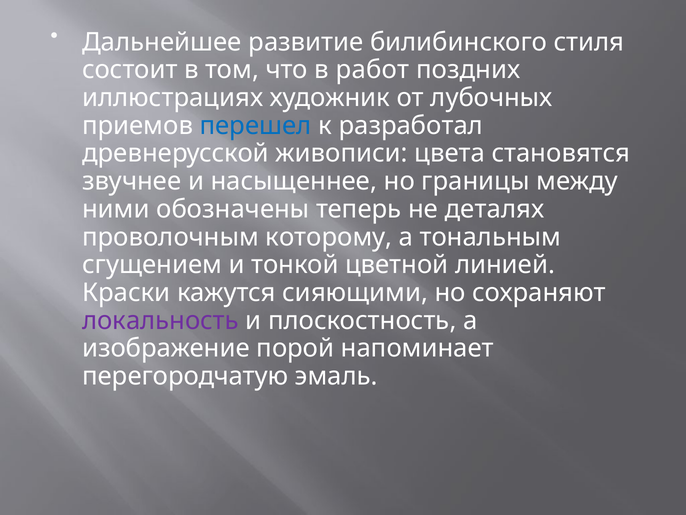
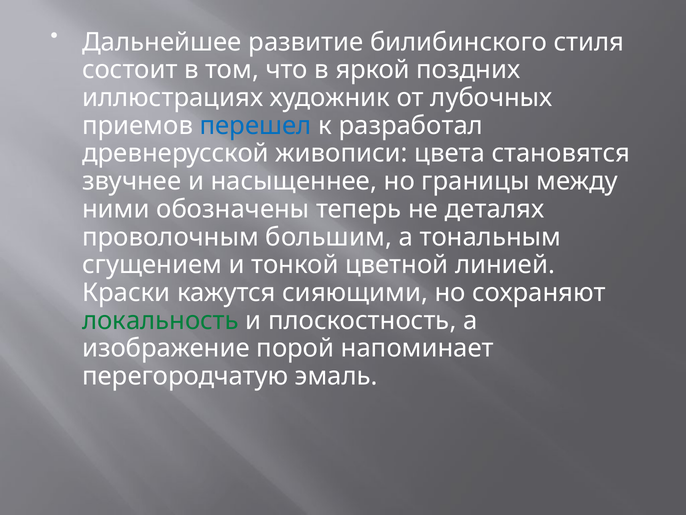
работ: работ -> яркой (373, 70)
которому: которому -> большим (329, 237)
локальность colour: purple -> green (161, 320)
